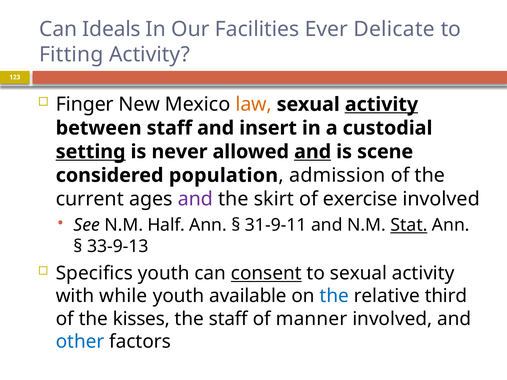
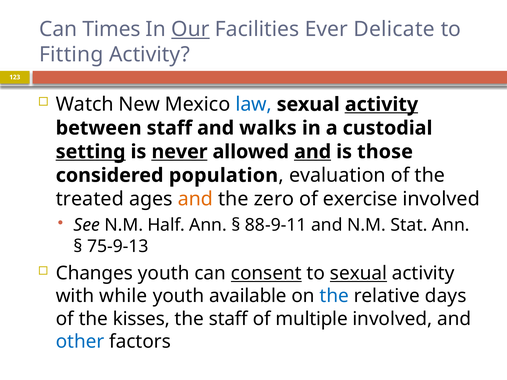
Ideals: Ideals -> Times (111, 29)
Our underline: none -> present (190, 29)
Finger: Finger -> Watch (85, 104)
law colour: orange -> blue (254, 104)
insert: insert -> walks (268, 128)
never underline: none -> present (180, 152)
scene: scene -> those (385, 152)
admission: admission -> evaluation (337, 175)
current: current -> treated (90, 199)
and colour: purple -> orange (195, 199)
skirt: skirt -> zero (274, 199)
31-9-11: 31-9-11 -> 88-9-11 (276, 225)
Stat underline: present -> none (409, 225)
33-9-13: 33-9-13 -> 75-9-13 (118, 246)
Specifics: Specifics -> Changes (94, 273)
sexual underline: none -> present (358, 273)
third: third -> days (446, 296)
manner: manner -> multiple (312, 319)
